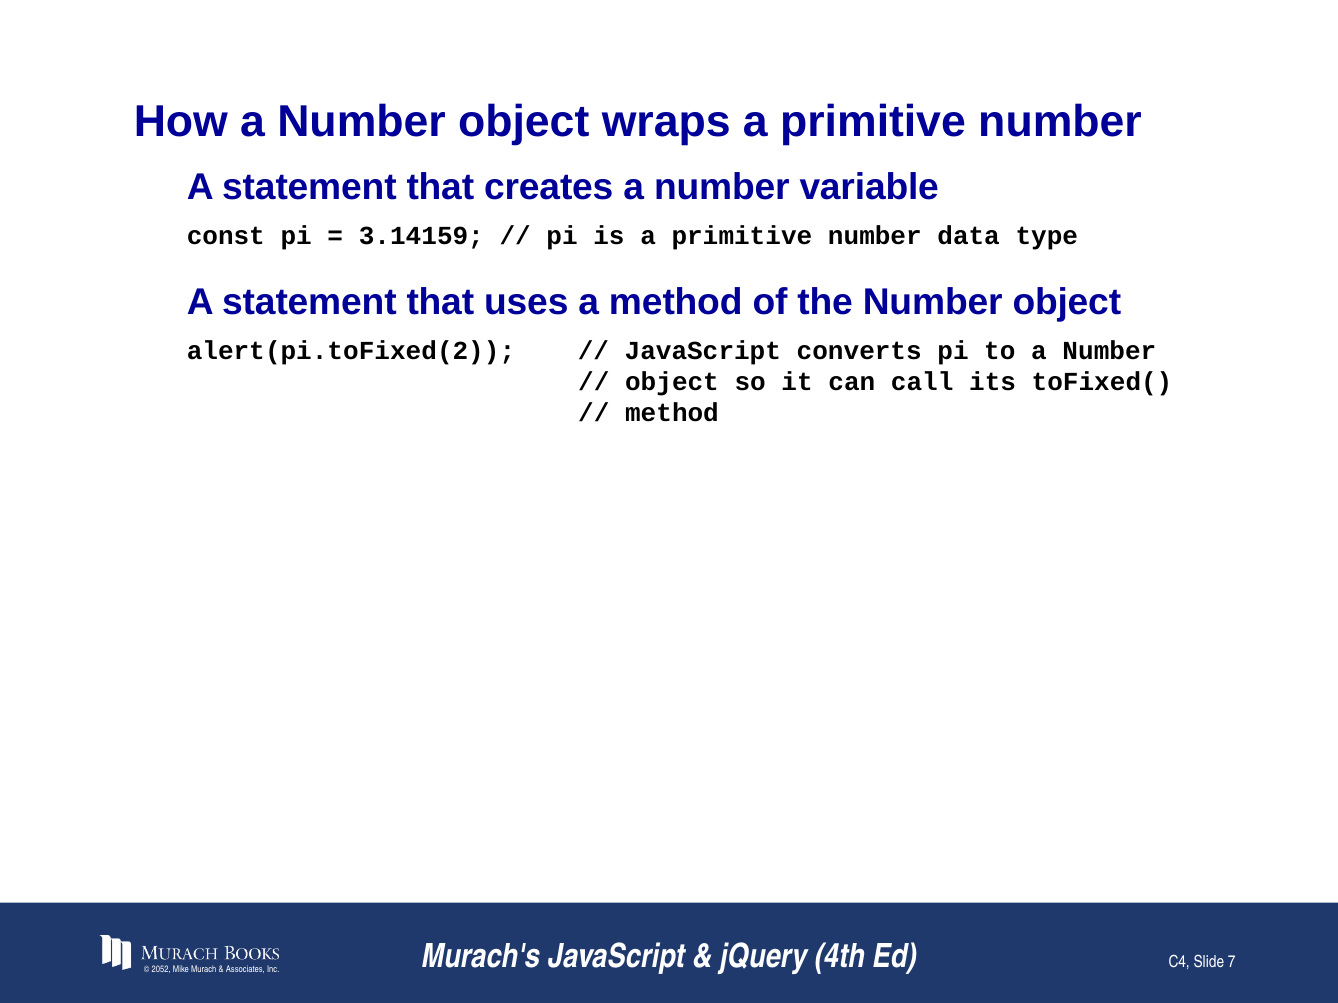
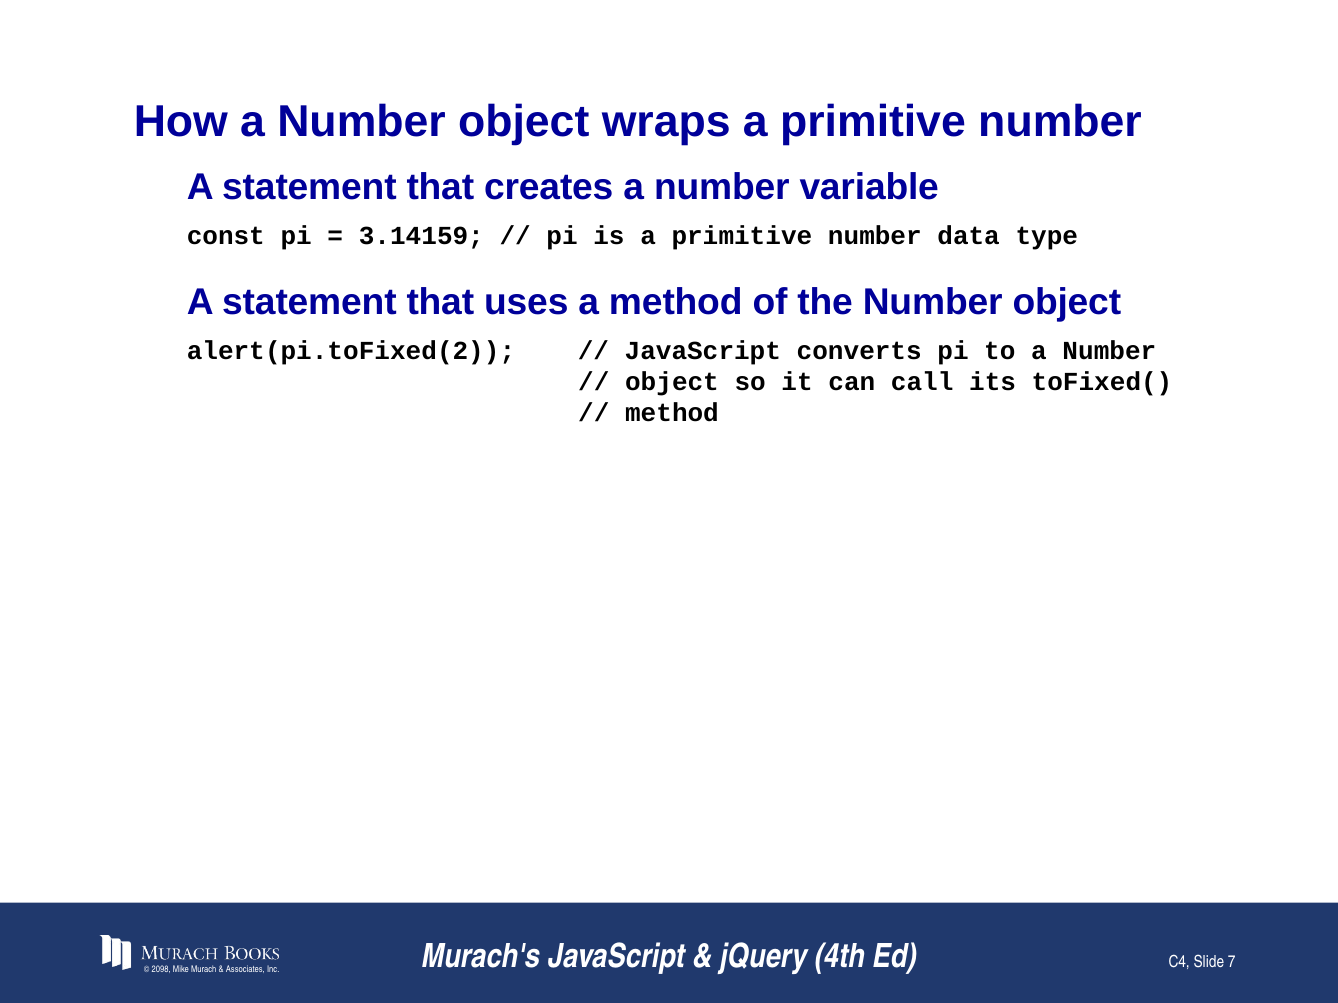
2052: 2052 -> 2098 (161, 970)
